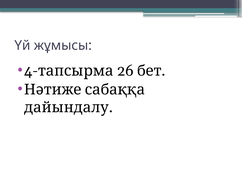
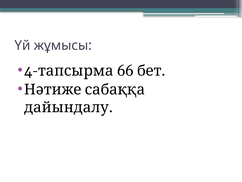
26: 26 -> 66 (125, 71)
